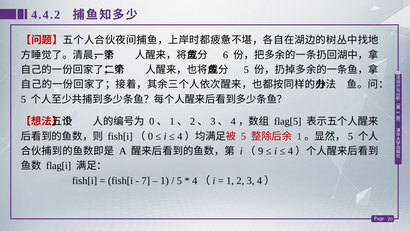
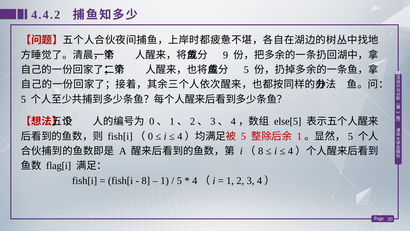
6: 6 -> 9 (226, 55)
flag[5: flag[5 -> else[5 (288, 121)
9: 9 -> 8 (261, 151)
7: 7 -> 8 (146, 180)
